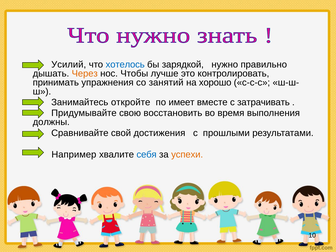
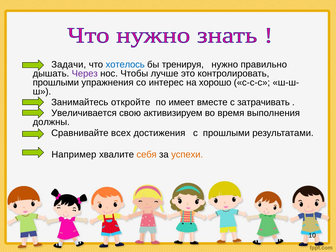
Усилий: Усилий -> Задачи (69, 65)
зарядкой: зарядкой -> тренируя (183, 65)
Через colour: orange -> purple (85, 74)
принимать: принимать -> прошлыми (56, 83)
занятий: занятий -> интерес (166, 83)
Придумывайте: Придумывайте -> Увеличивается (84, 113)
восстановить: восстановить -> активизируем (173, 113)
свой: свой -> всех (121, 133)
себя colour: blue -> orange (147, 155)
